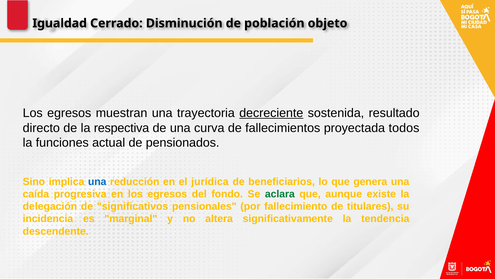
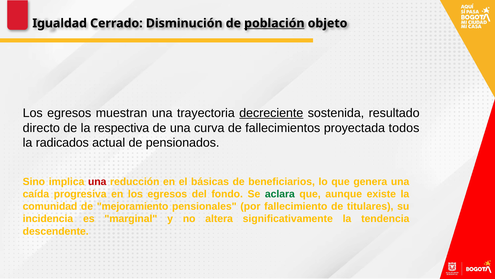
población underline: none -> present (274, 23)
funciones: funciones -> radicados (62, 143)
una colour: blue -> red (97, 181)
jurídica: jurídica -> básicas (210, 181)
delegación: delegación -> comunidad (50, 206)
significativos: significativos -> mejoramiento (133, 206)
